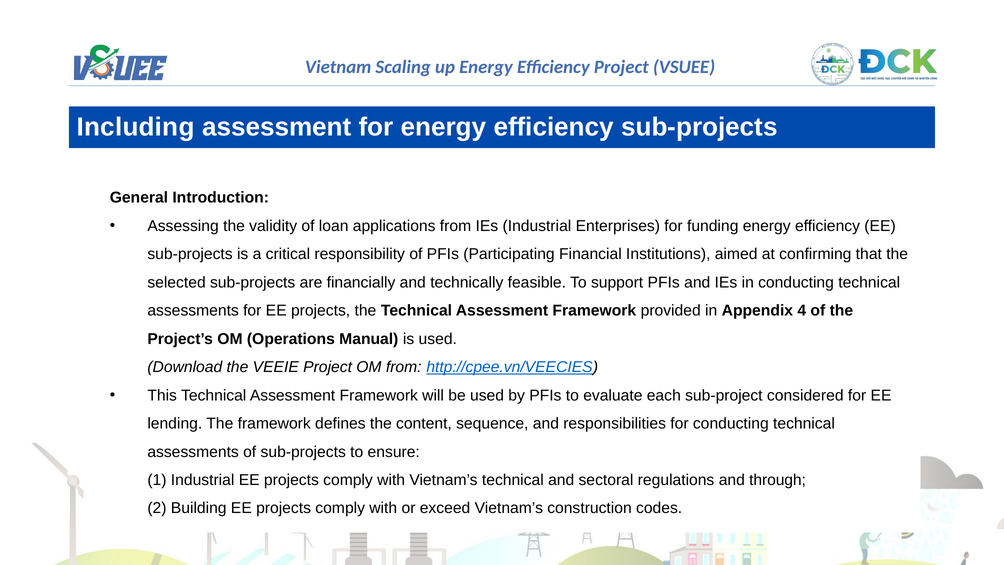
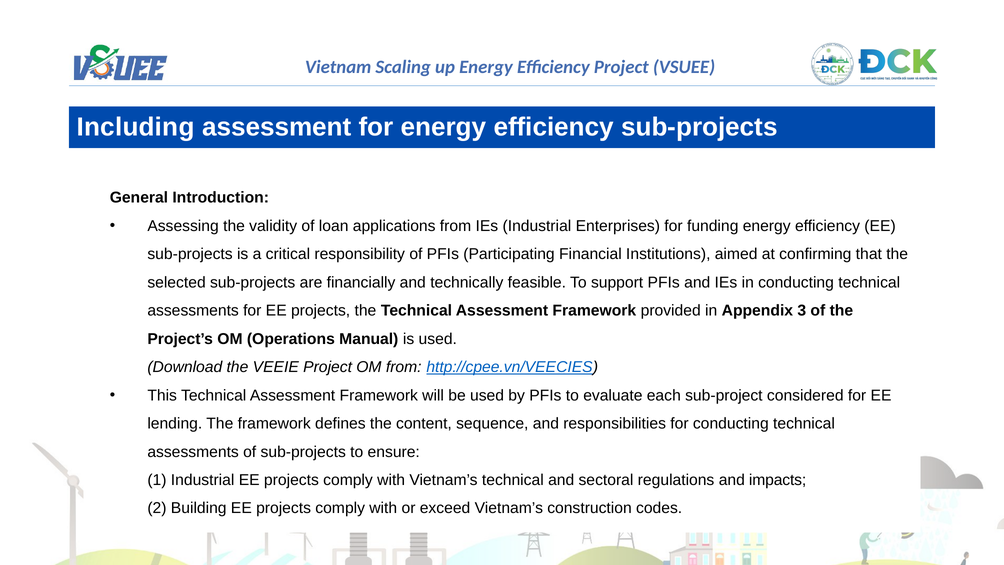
4: 4 -> 3 (802, 311)
through: through -> impacts (778, 480)
